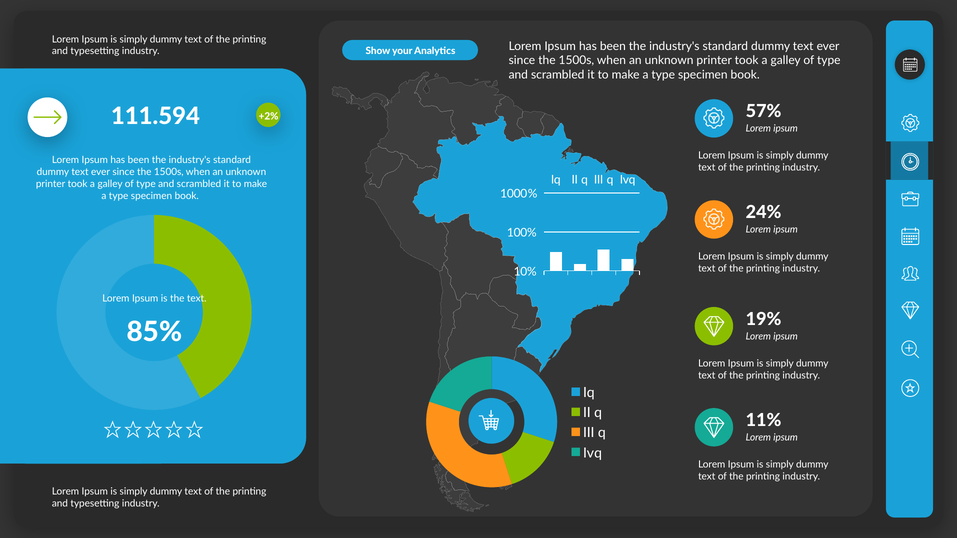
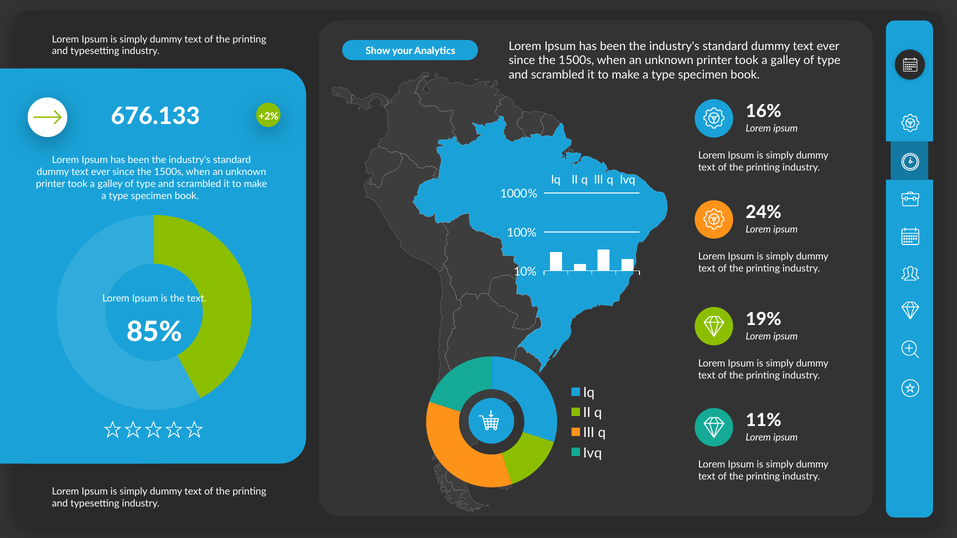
57%: 57% -> 16% (764, 111)
111.594: 111.594 -> 676.133 (155, 116)
